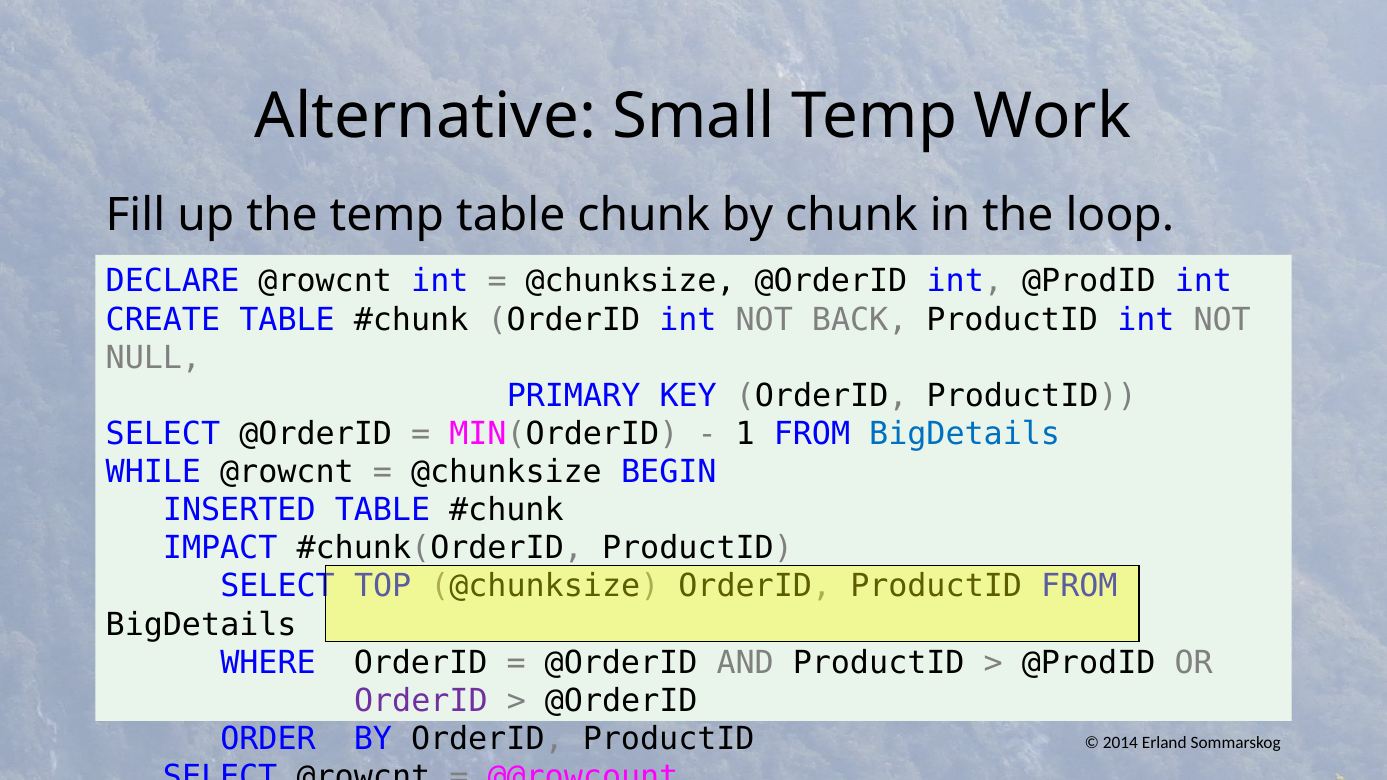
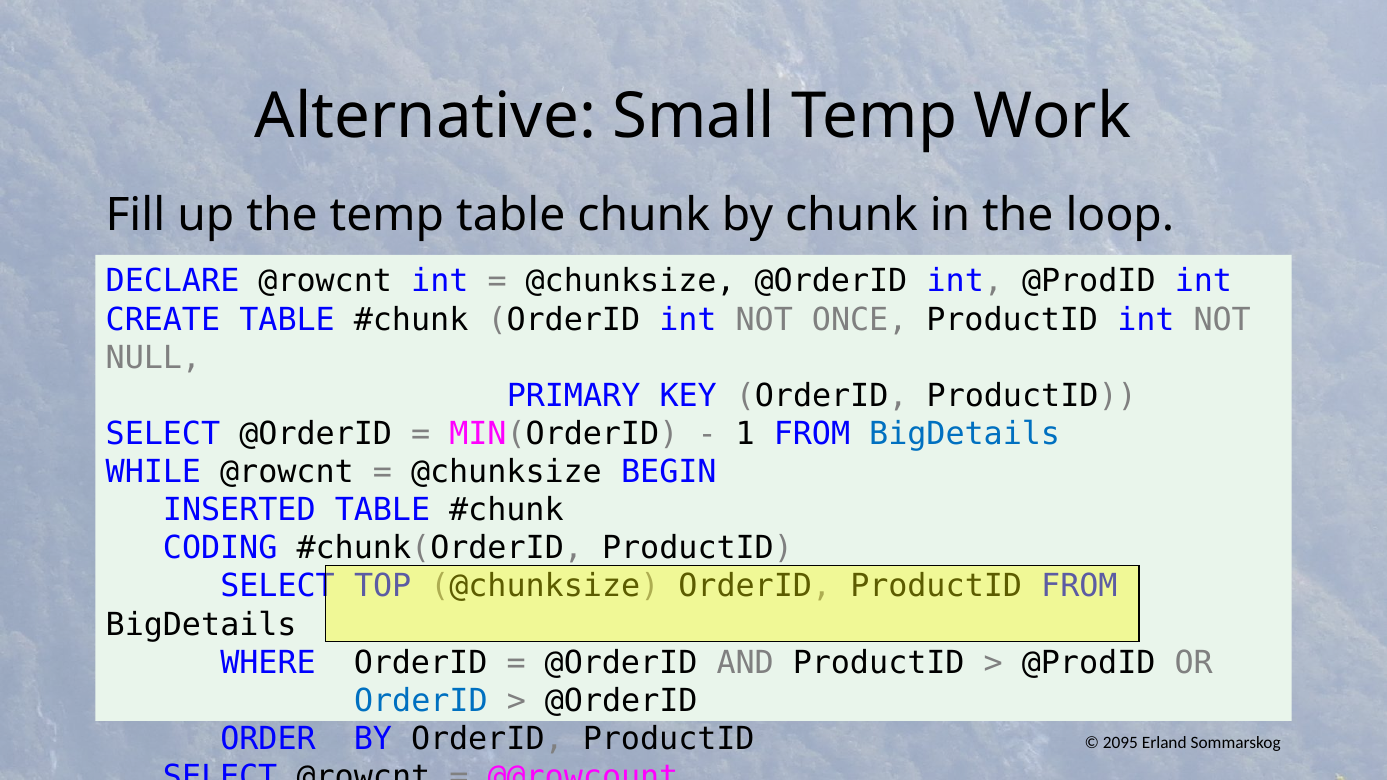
BACK: BACK -> ONCE (860, 320)
IMPACT: IMPACT -> CODING (220, 548)
OrderID colour: purple -> blue (421, 701)
2014: 2014 -> 2095 (1120, 743)
